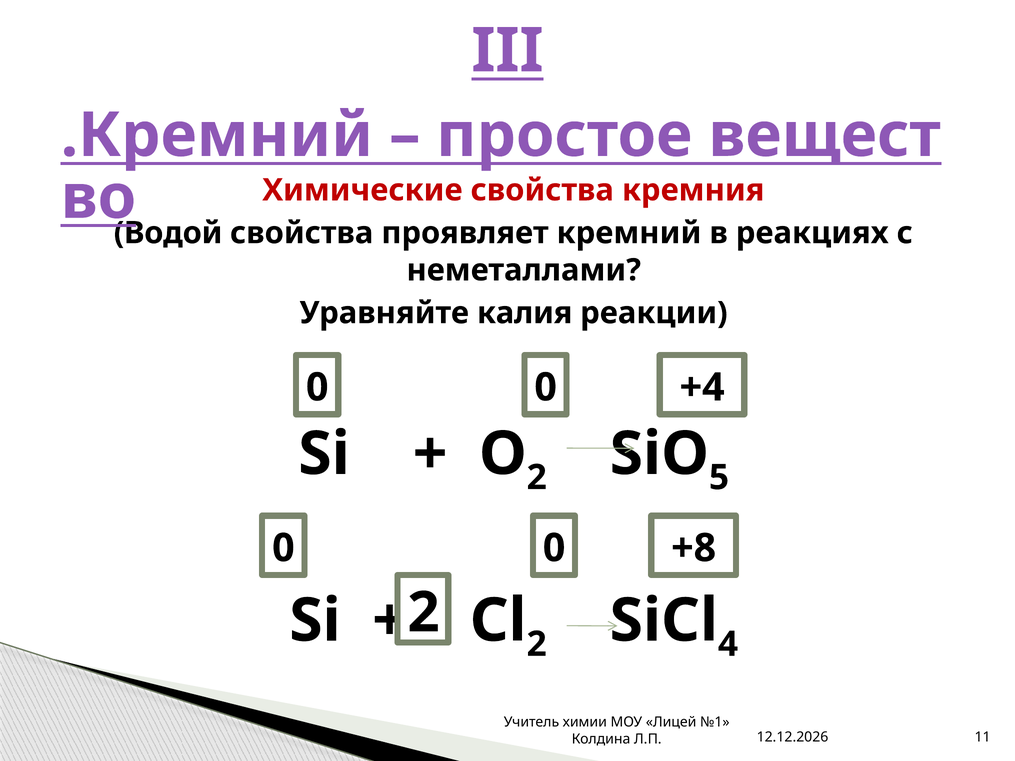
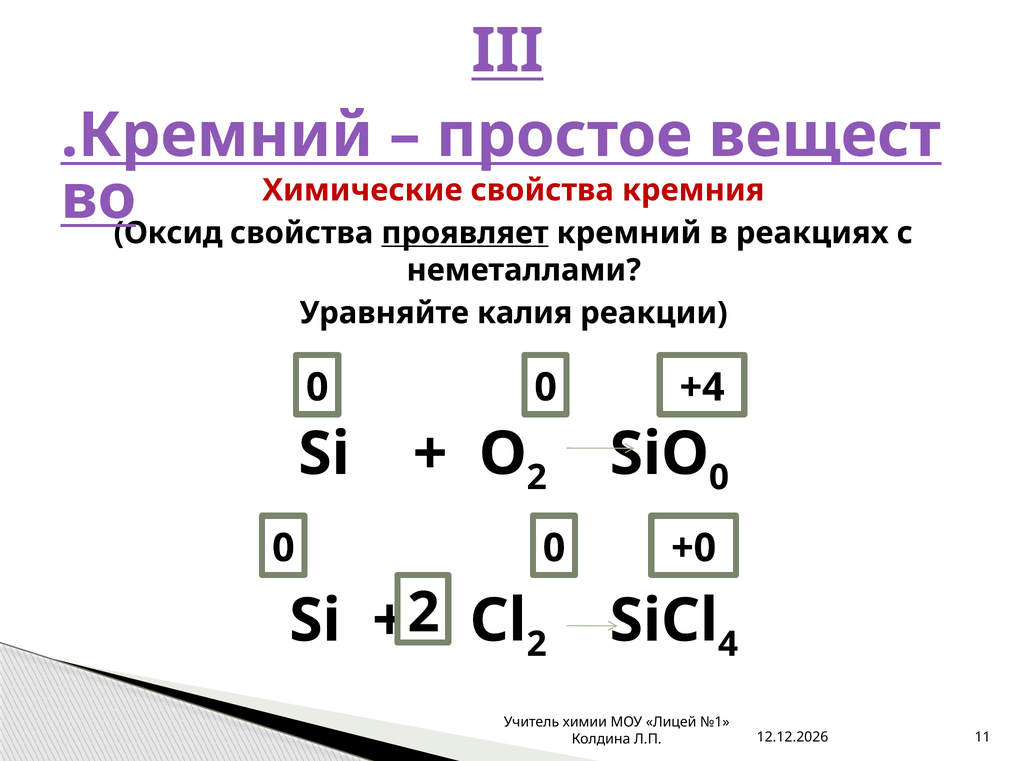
Водой: Водой -> Оксид (168, 233)
проявляет underline: none -> present (465, 233)
5: 5 -> 0 (719, 478)
+8: +8 -> +0 (694, 548)
